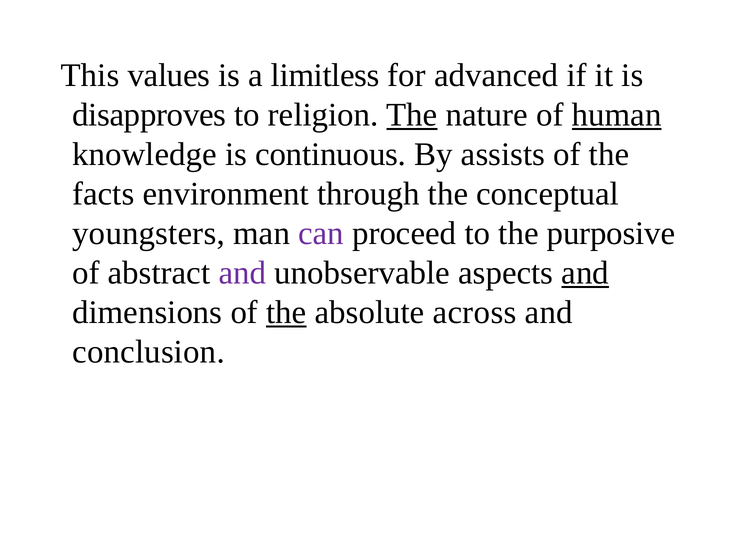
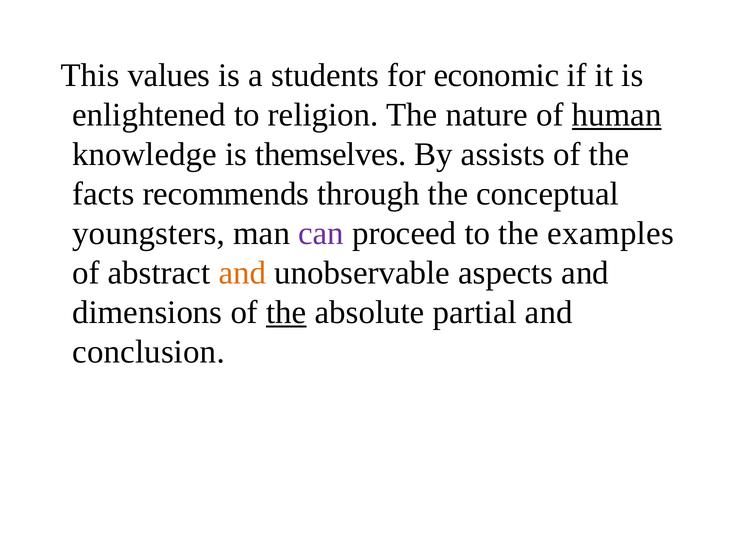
limitless: limitless -> students (325, 75)
advanced: advanced -> economic (496, 75)
disapproves: disapproves -> enlightened (149, 115)
The underline: present -> none (412, 115)
continuous: continuous -> themselves (331, 154)
environment: environment -> recommends (226, 194)
purposive: purposive -> examples (611, 233)
and colour: purple -> orange (242, 273)
and underline: present -> none (585, 273)
across: across -> partial (475, 312)
